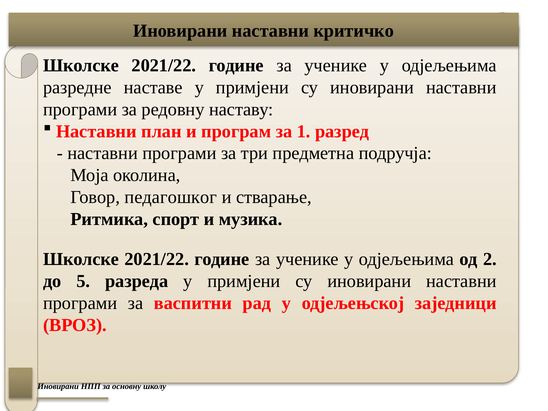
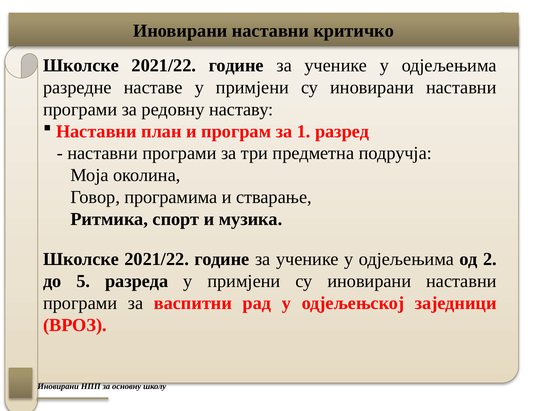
педагошког: педагошког -> програмима (171, 197)
